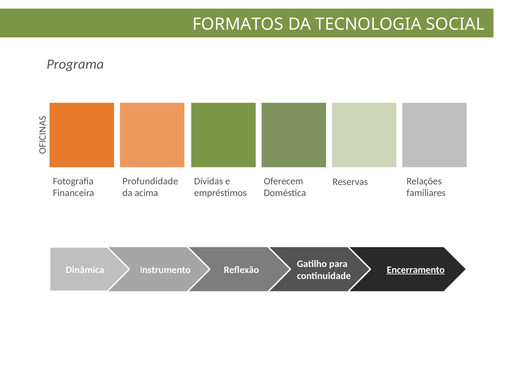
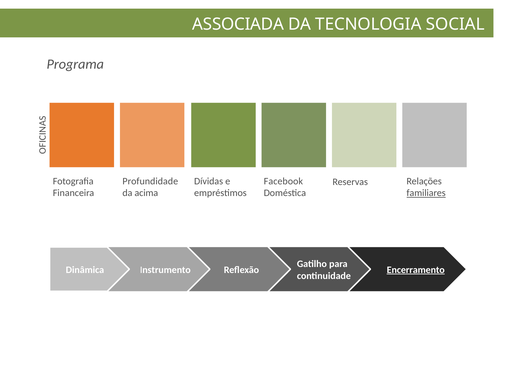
FORMATOS: FORMATOS -> ASSOCIADA (238, 24)
Oferecem: Oferecem -> Facebook (283, 181)
familiares underline: none -> present (426, 193)
